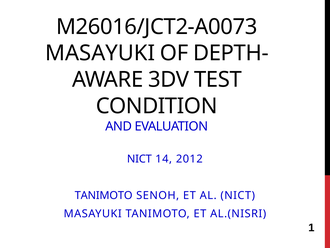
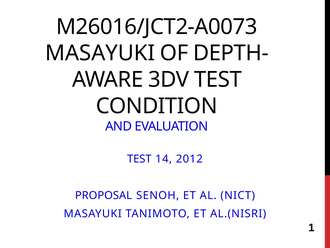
NICT: NICT -> TEST (139, 159)
TANIMOTO: TANIMOTO -> PROPOSAL (104, 195)
